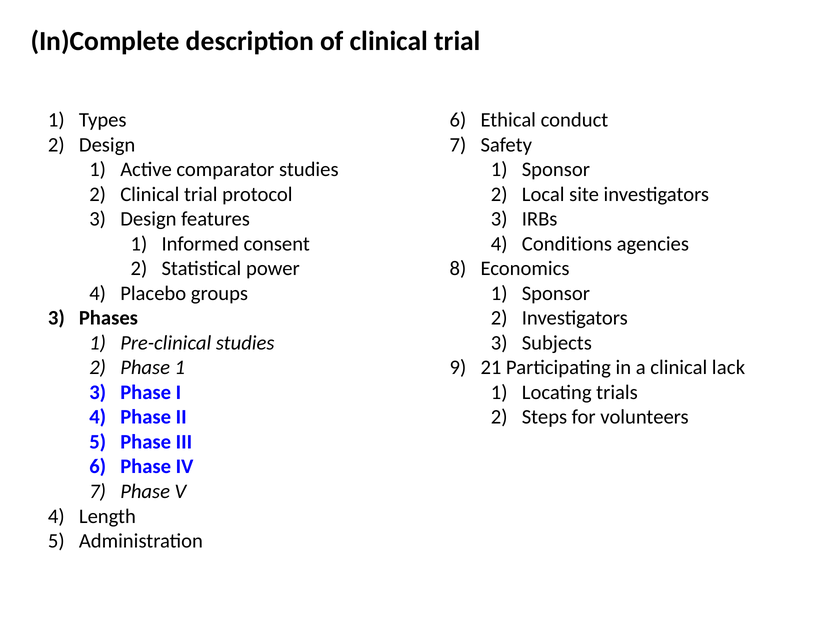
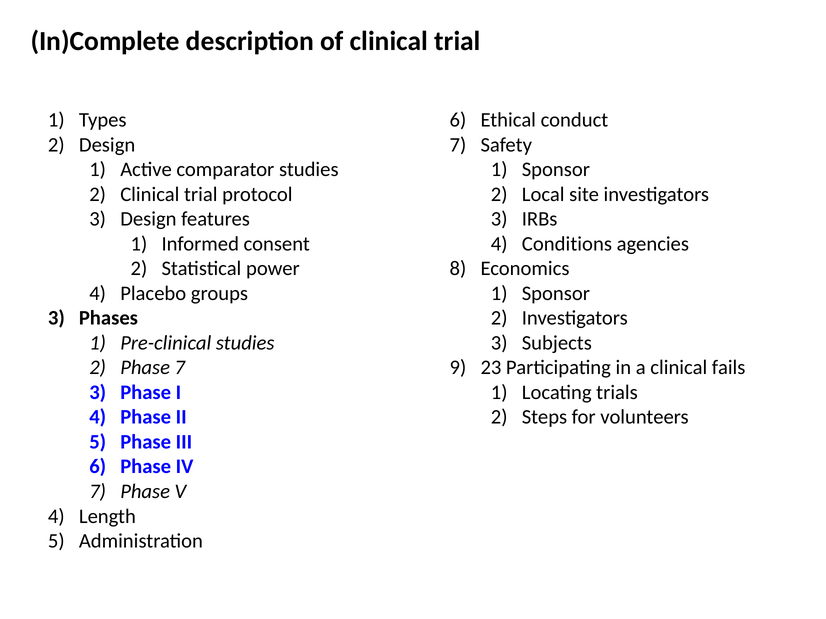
Phase 1: 1 -> 7 (180, 368)
21: 21 -> 23 (491, 368)
lack: lack -> fails (729, 368)
